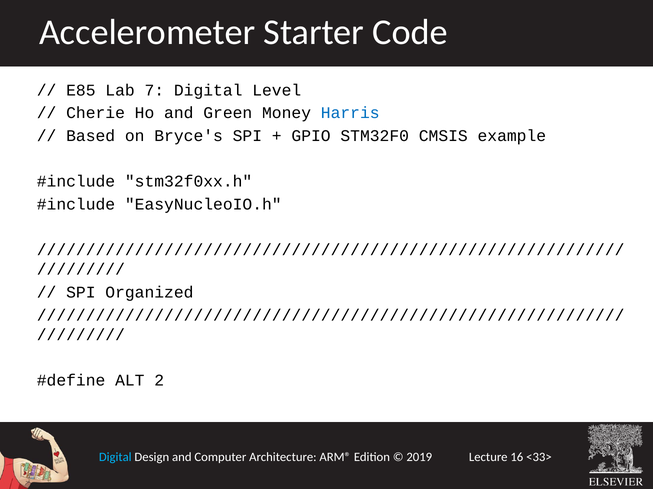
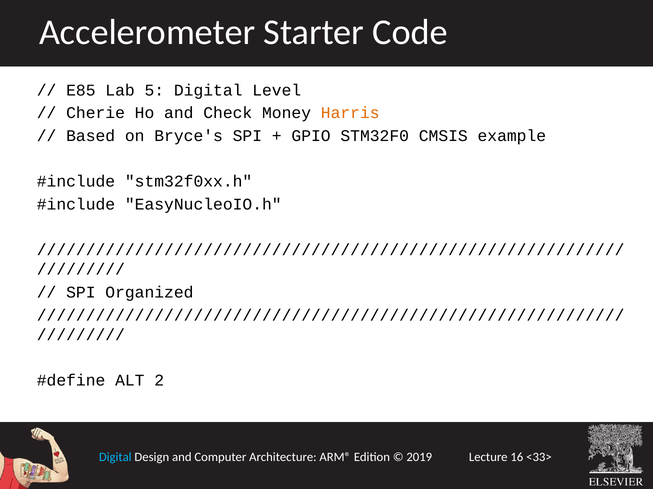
7: 7 -> 5 (154, 90)
Green: Green -> Check (228, 113)
Harris colour: blue -> orange (350, 113)
